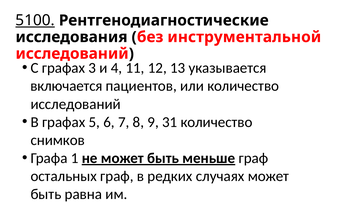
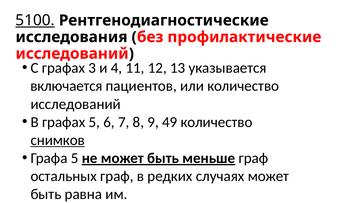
инструментальной: инструментальной -> профилактические (244, 37)
31: 31 -> 49 (170, 122)
снимков underline: none -> present (58, 140)
Графа 1: 1 -> 5 (75, 158)
